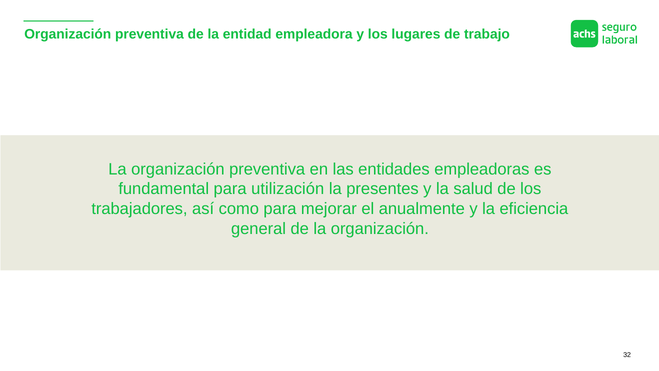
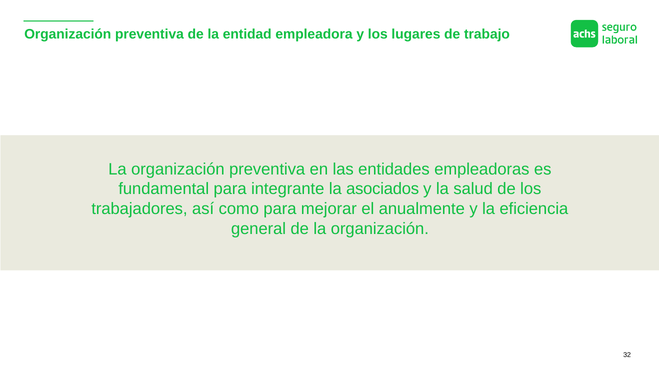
utilización: utilización -> integrante (288, 189)
presentes: presentes -> asociados (383, 189)
